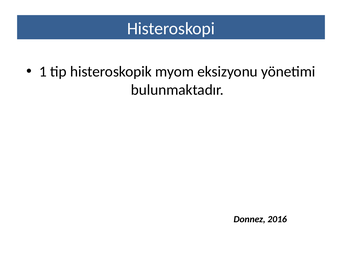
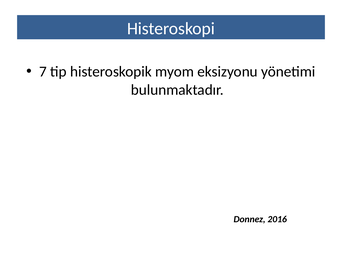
1: 1 -> 7 (43, 72)
